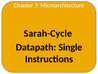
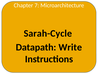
Single: Single -> Write (70, 47)
